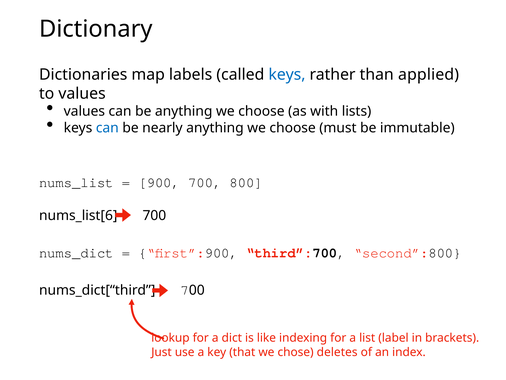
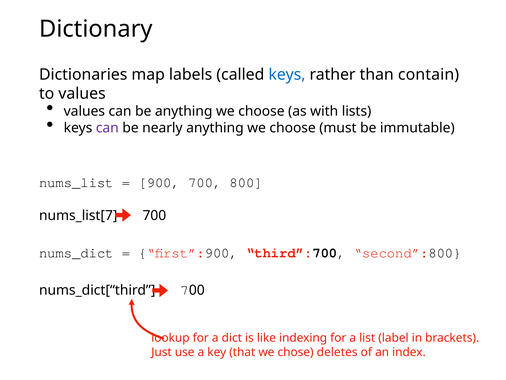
applied: applied -> contain (429, 74)
can colour: blue -> purple (107, 128)
nums_list[6: nums_list[6 -> nums_list[7 (78, 215)
